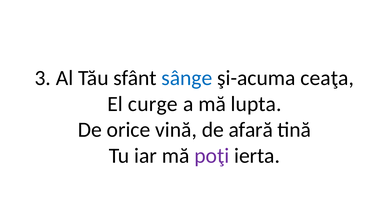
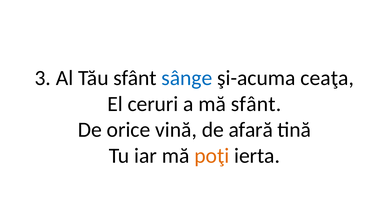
curge: curge -> ceruri (153, 104)
mă lupta: lupta -> sfânt (256, 104)
poţi colour: purple -> orange (212, 156)
